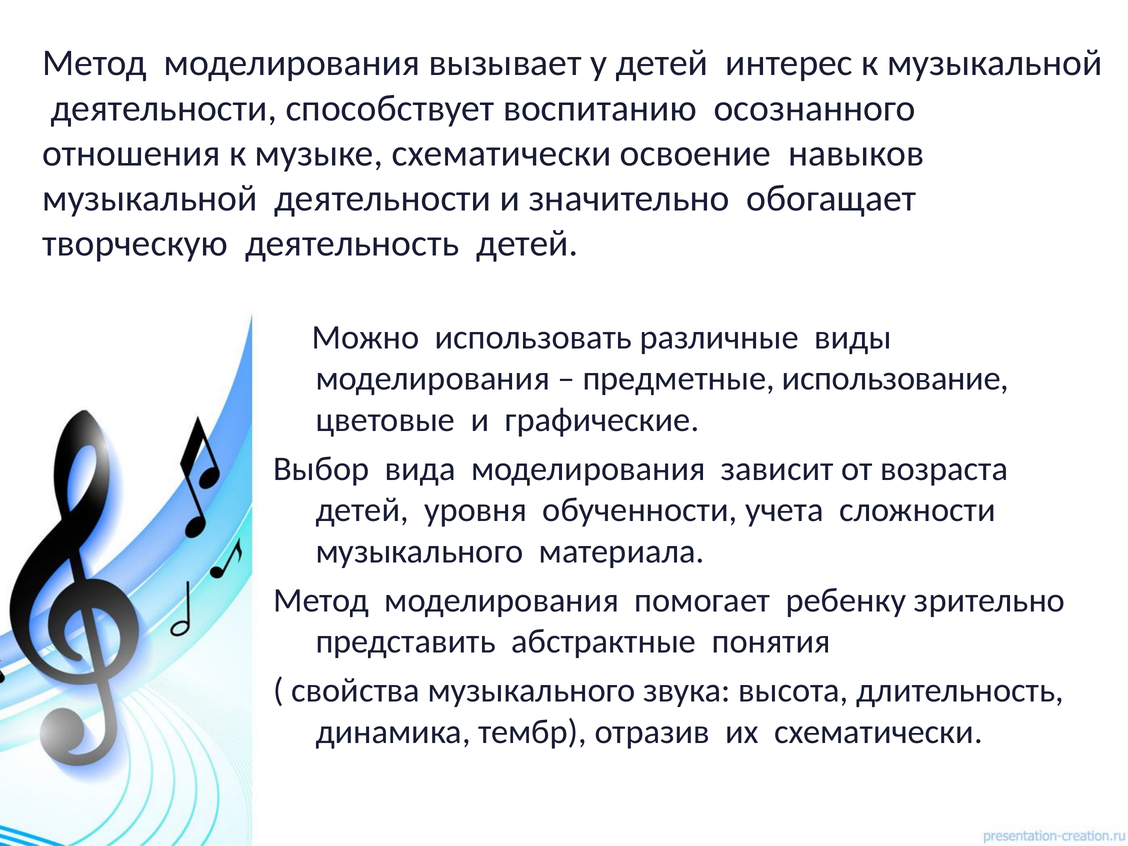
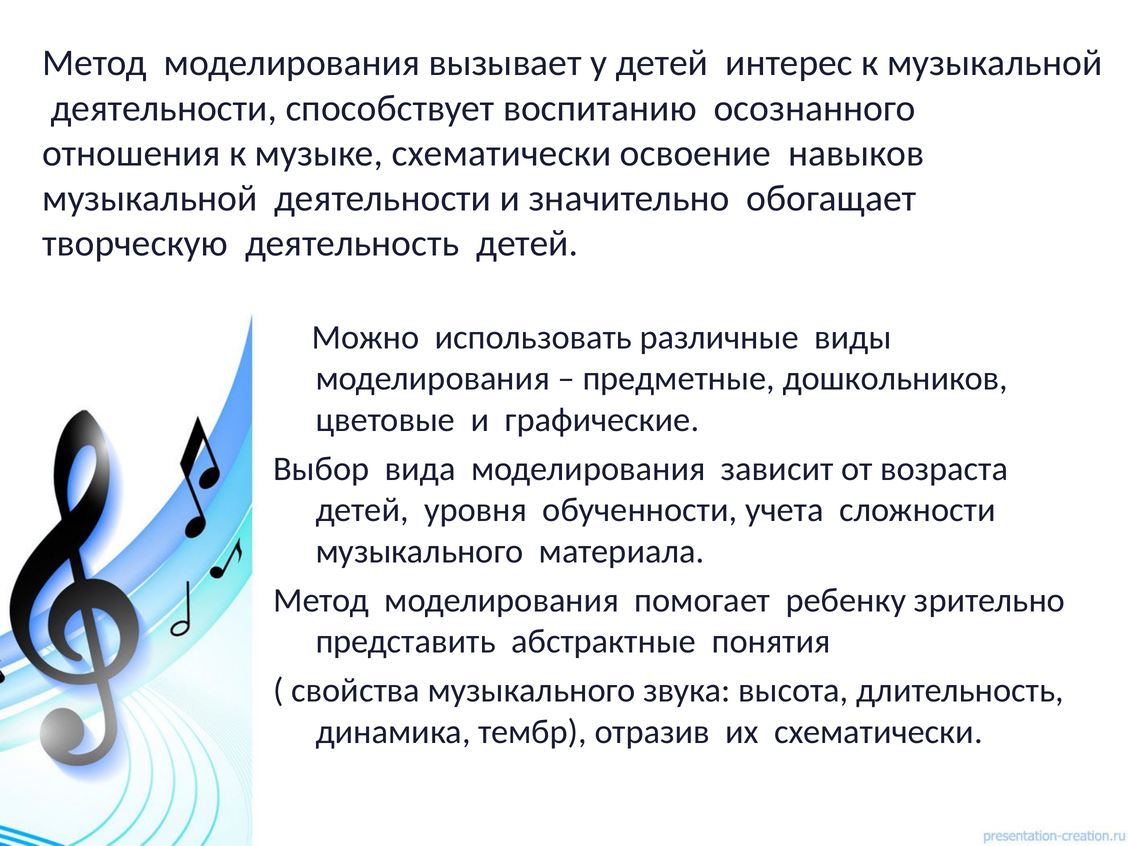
использование: использование -> дошкольников (895, 378)
